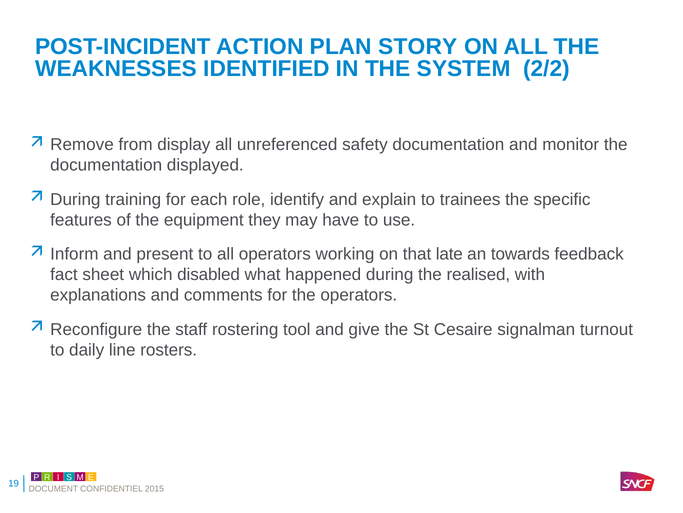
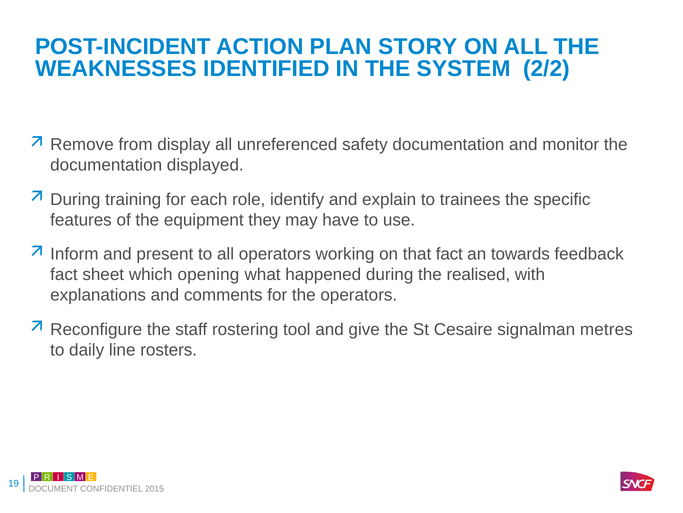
that late: late -> fact (449, 254)
disabled: disabled -> opening (208, 274)
turnout: turnout -> metres (606, 329)
